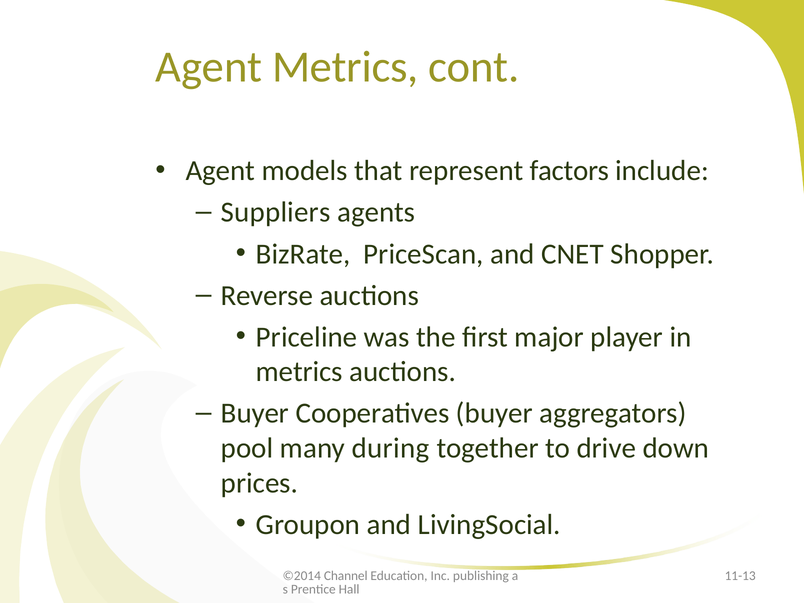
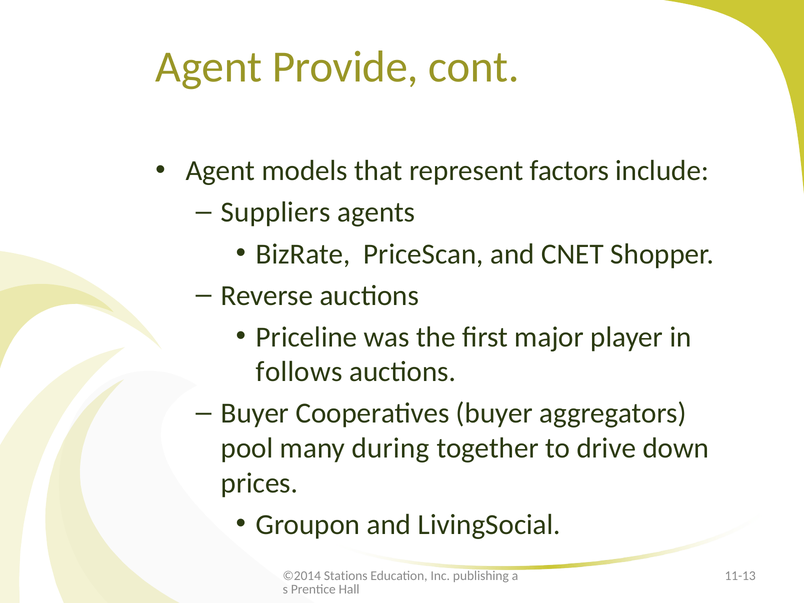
Agent Metrics: Metrics -> Provide (345, 67)
metrics: metrics -> follows (299, 372)
Channel: Channel -> Stations (346, 576)
